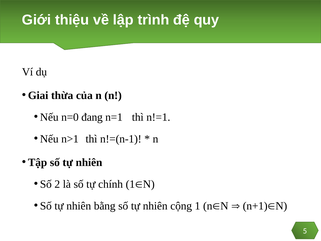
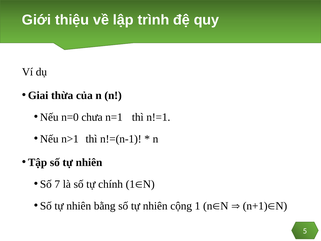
đang: đang -> chưa (92, 117)
2: 2 -> 7 (57, 184)
